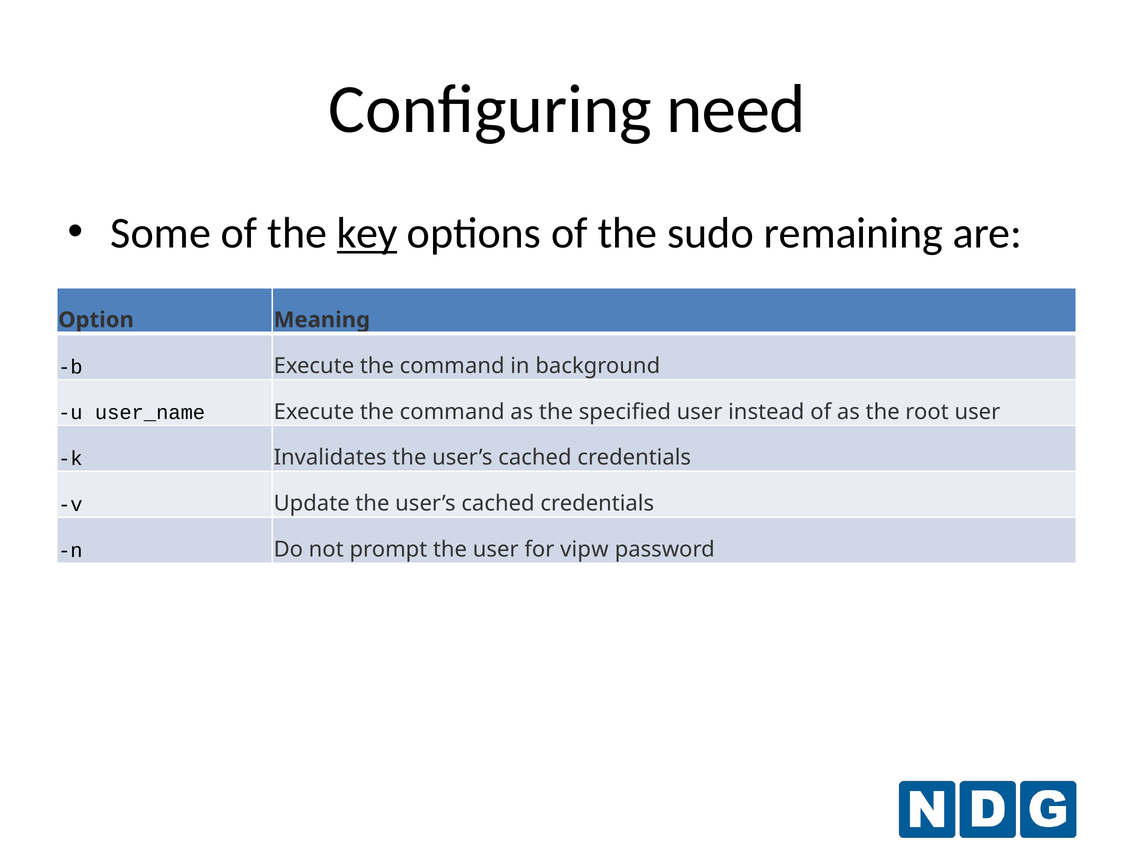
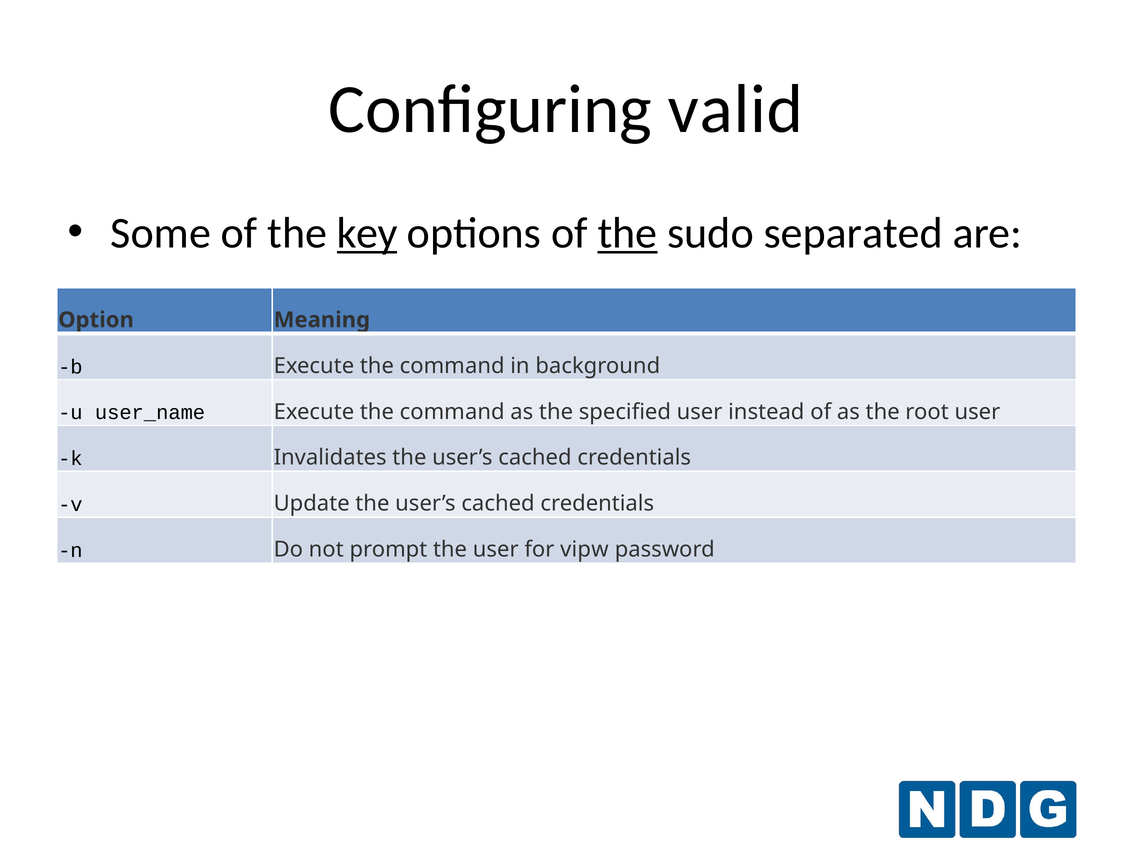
need: need -> valid (735, 110)
the underline: none -> present (627, 233)
remaining: remaining -> separated (853, 233)
